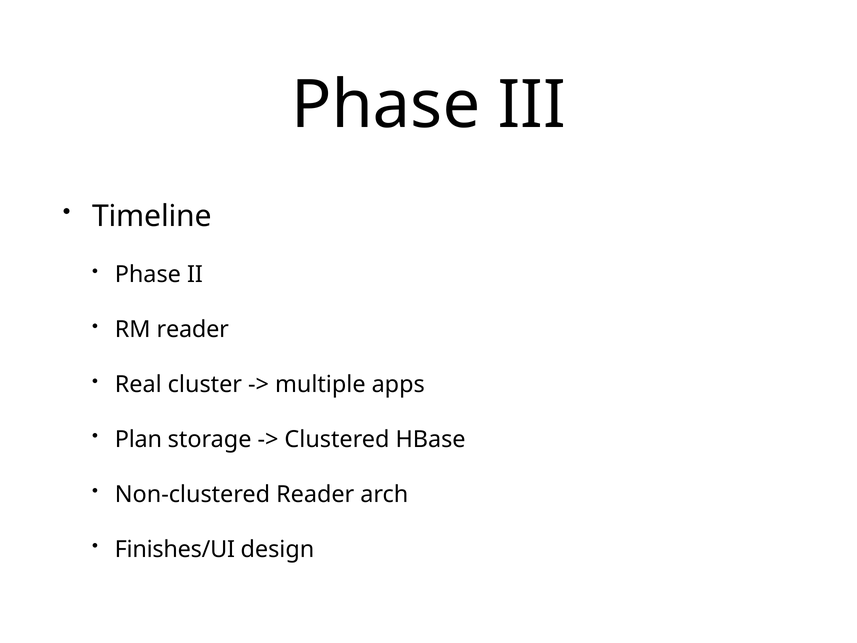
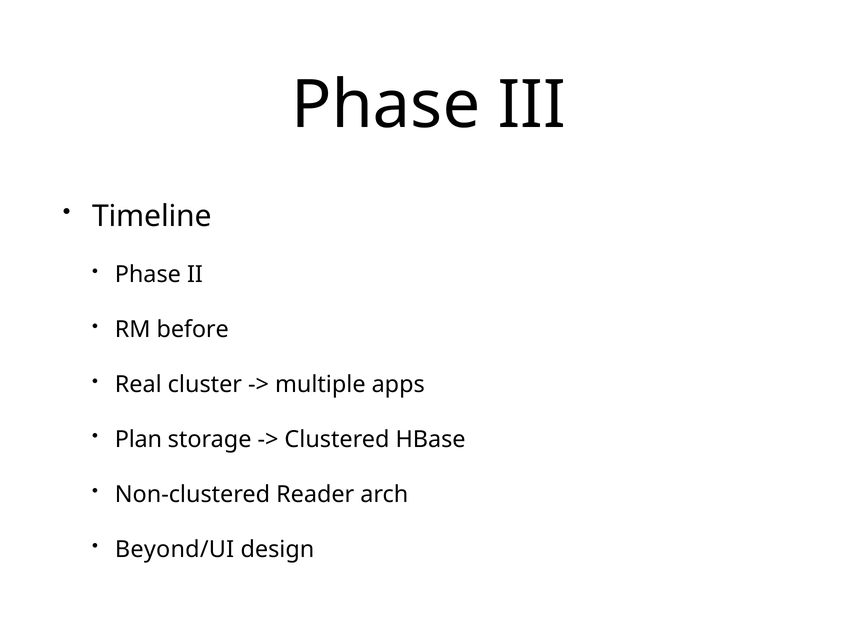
RM reader: reader -> before (193, 329)
Finishes/UI: Finishes/UI -> Beyond/UI (175, 549)
